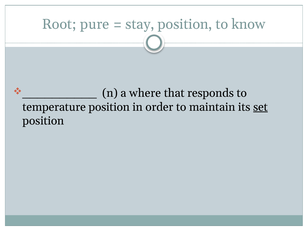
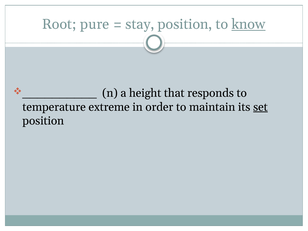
know underline: none -> present (249, 24)
where: where -> height (145, 93)
temperature position: position -> extreme (109, 107)
